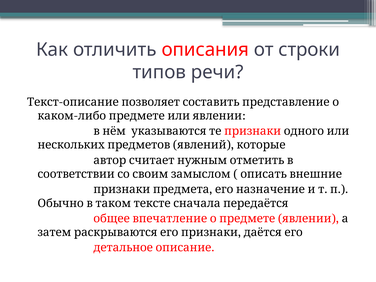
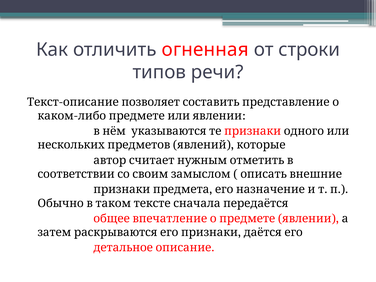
описания: описания -> огненная (205, 50)
